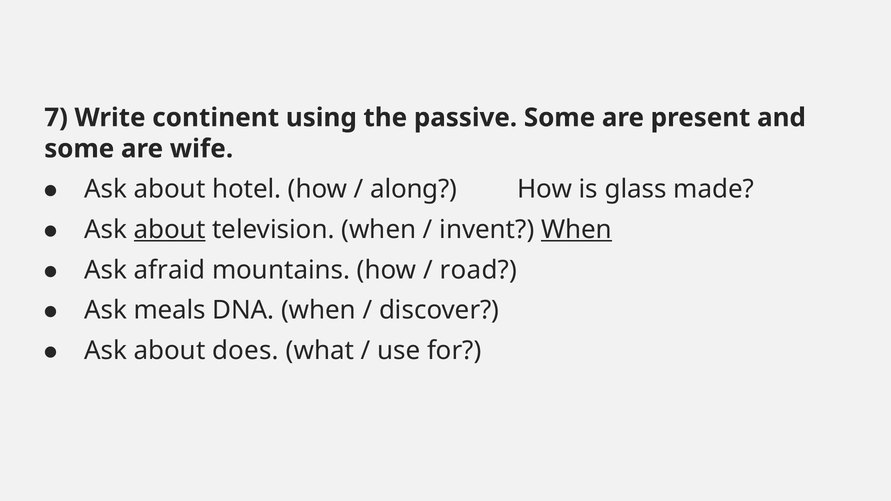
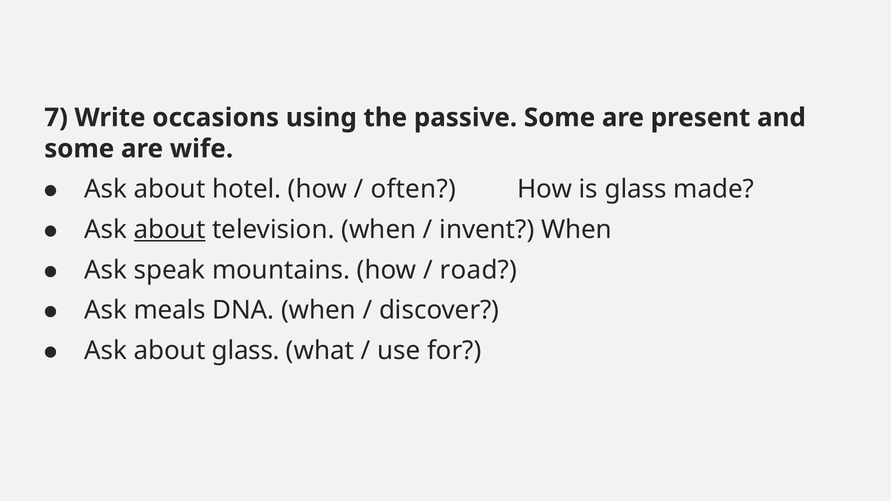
continent: continent -> occasions (216, 118)
along: along -> often (413, 189)
When underline: present -> none (577, 230)
afraid: afraid -> speak (170, 270)
about does: does -> glass (246, 351)
